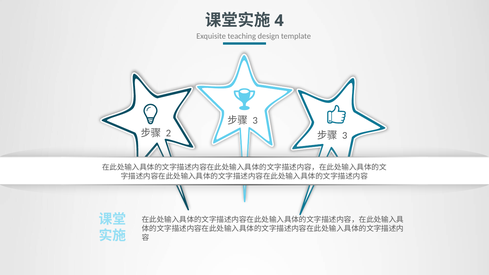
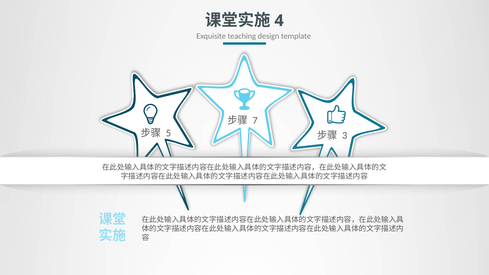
3: 3 -> 7 (255, 120)
2: 2 -> 5 (168, 133)
